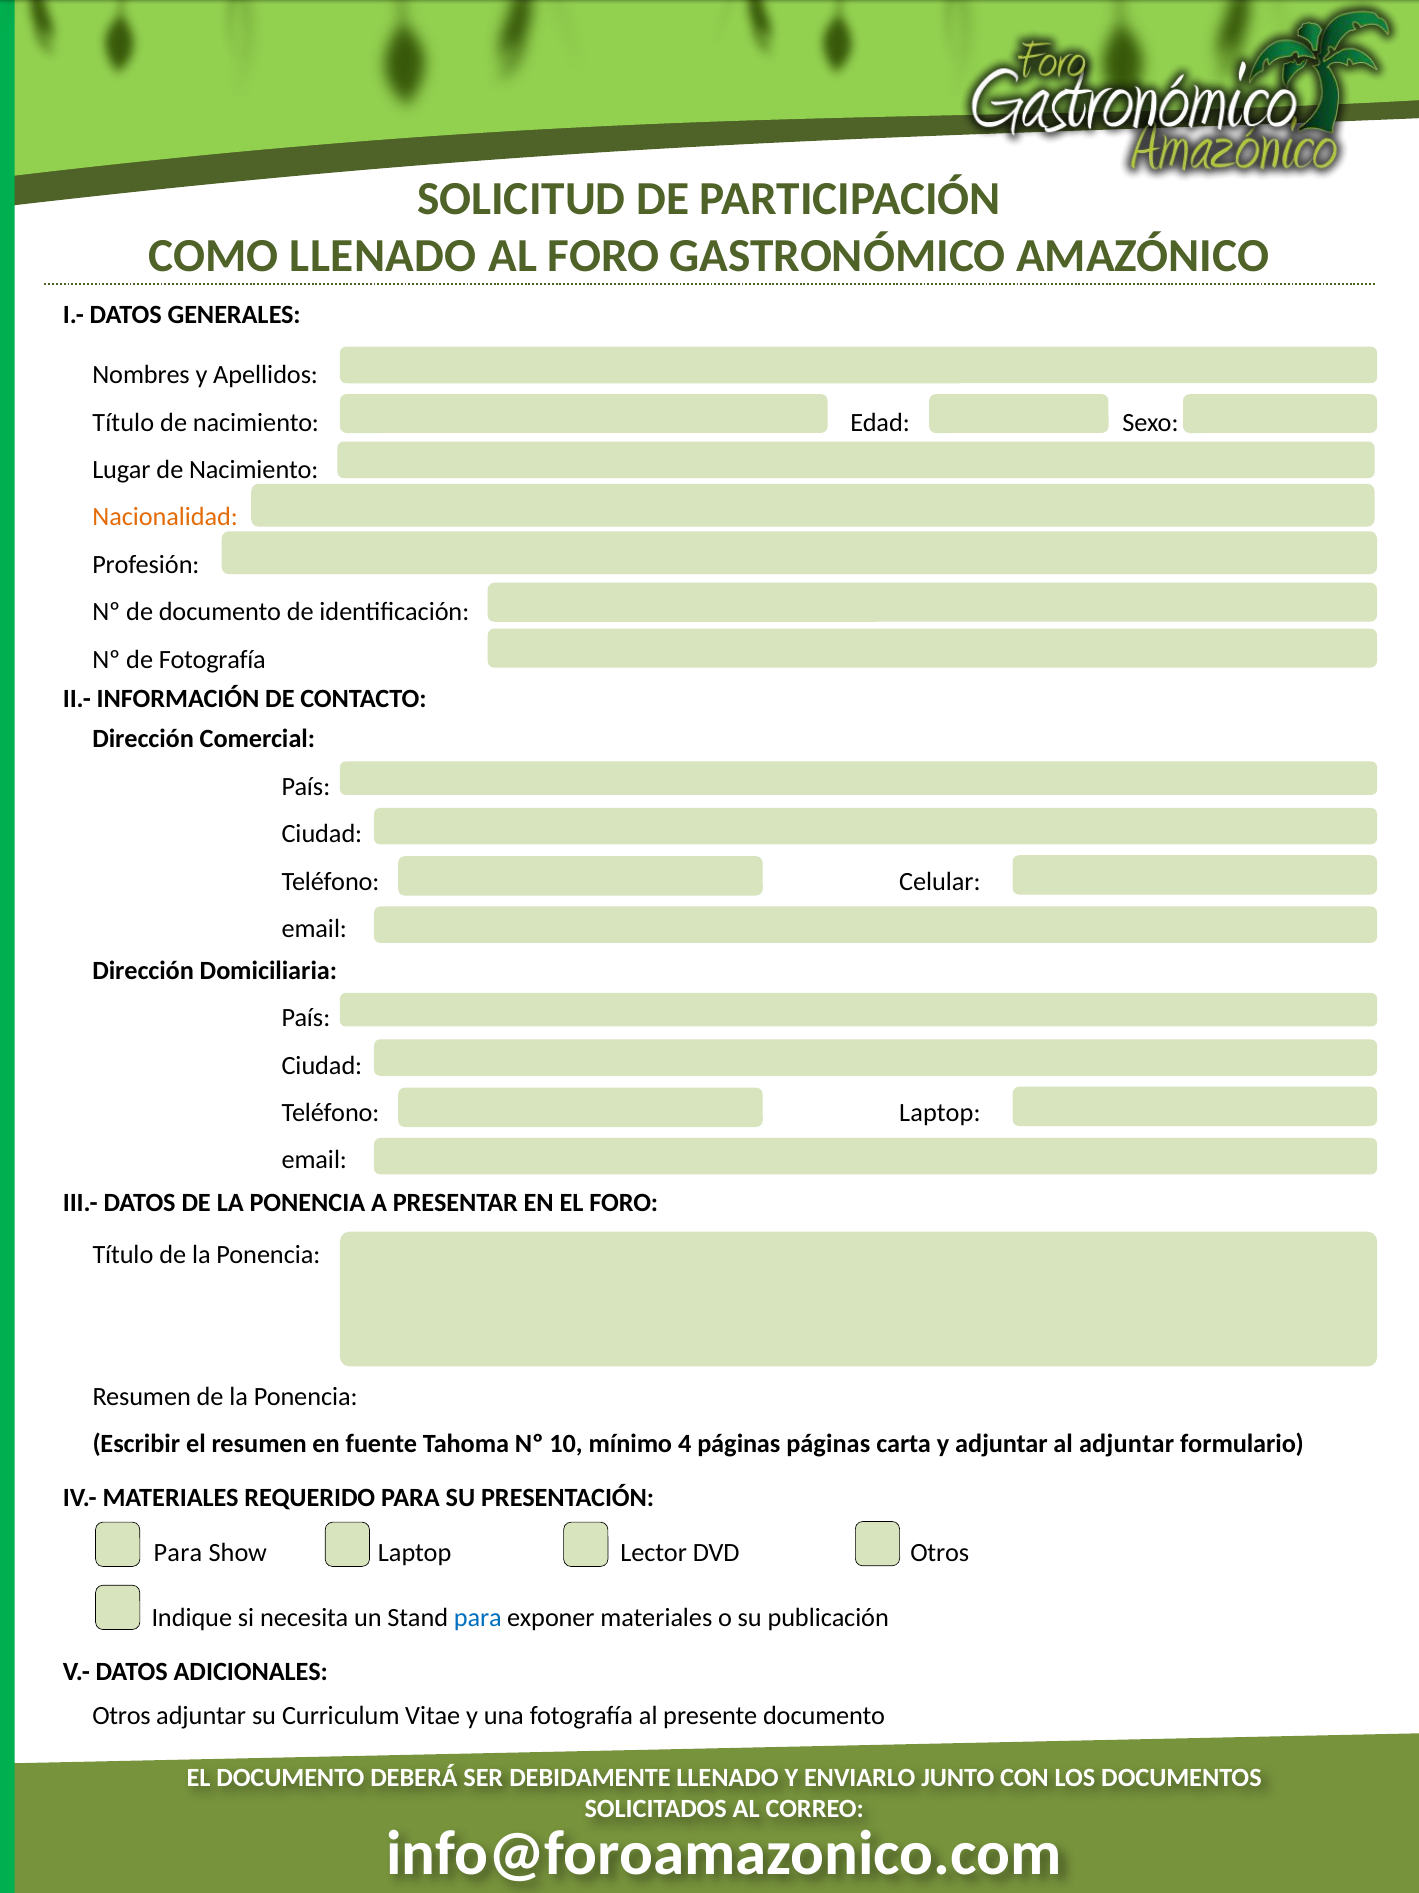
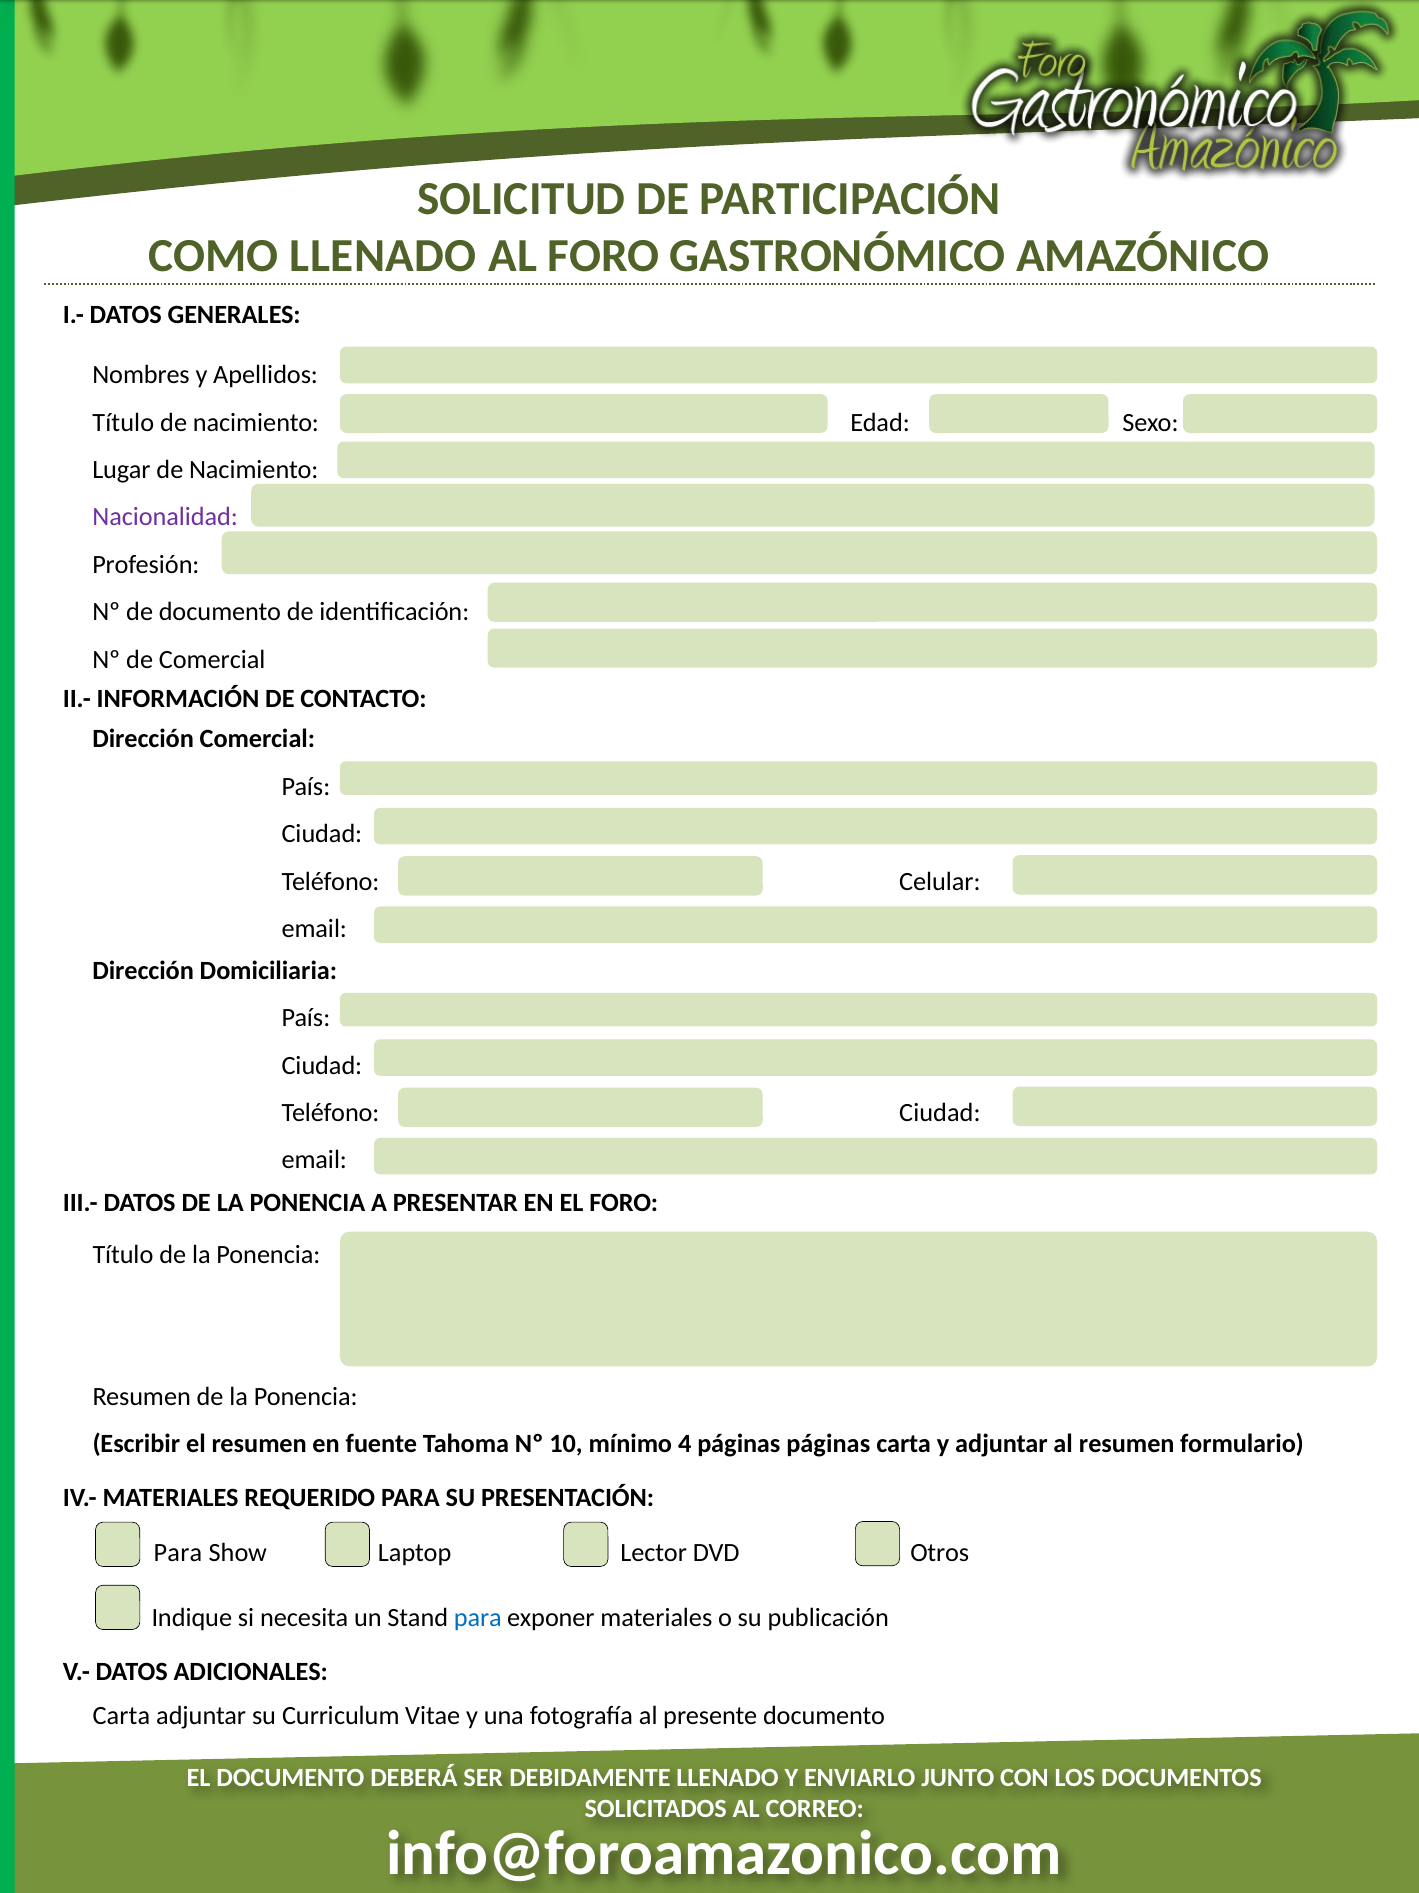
Nacionalidad colour: orange -> purple (165, 517)
de Fotografía: Fotografía -> Comercial (212, 659)
Teléfono Laptop: Laptop -> Ciudad (940, 1112)
al adjuntar: adjuntar -> resumen (1127, 1443)
Otros: Otros -> Carta (121, 1715)
